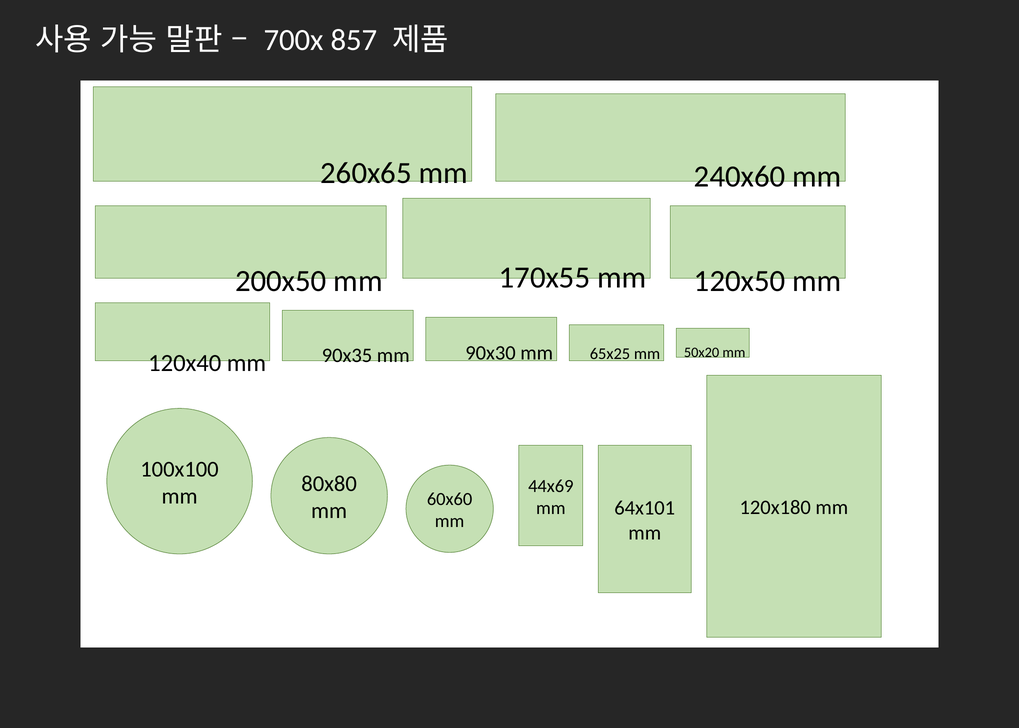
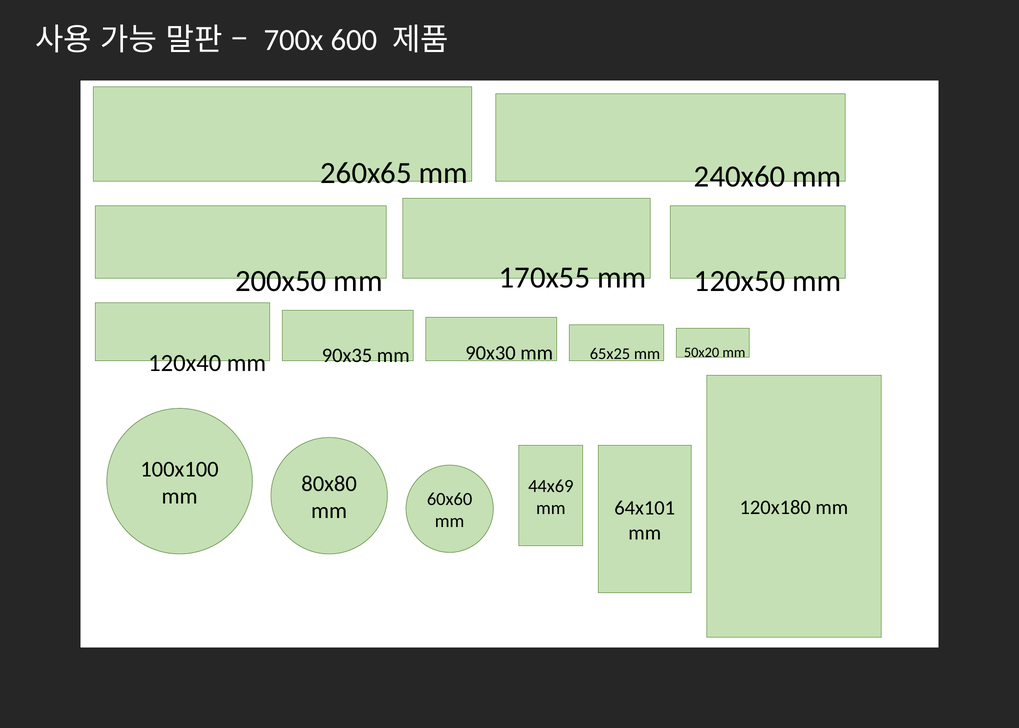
857: 857 -> 600 (354, 40)
